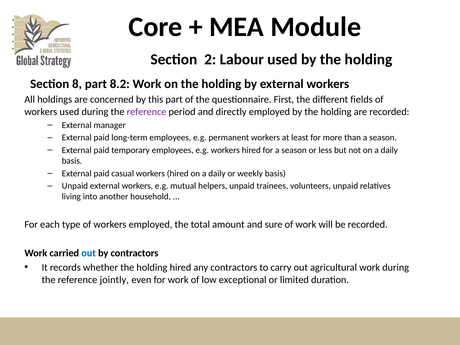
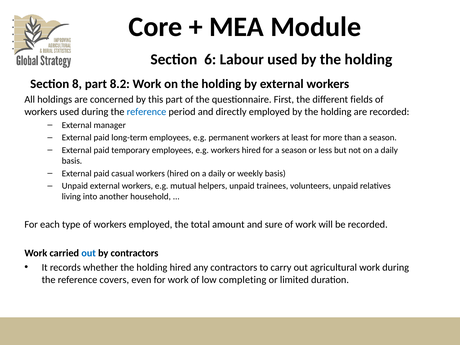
2: 2 -> 6 (210, 59)
reference colour: purple -> blue (147, 112)
jointly: jointly -> covers (114, 280)
exceptional: exceptional -> completing (243, 280)
